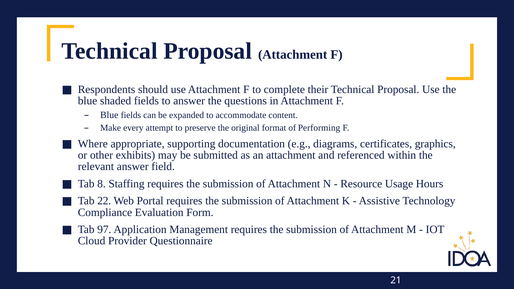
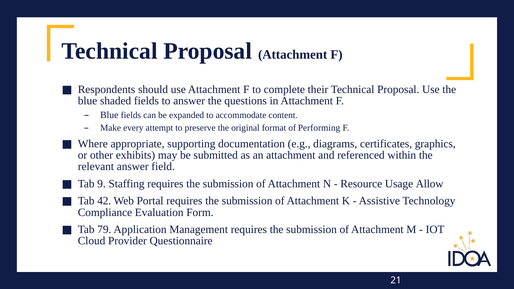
8: 8 -> 9 (102, 184)
Hours: Hours -> Allow (430, 184)
22: 22 -> 42 (104, 201)
97: 97 -> 79 (104, 230)
